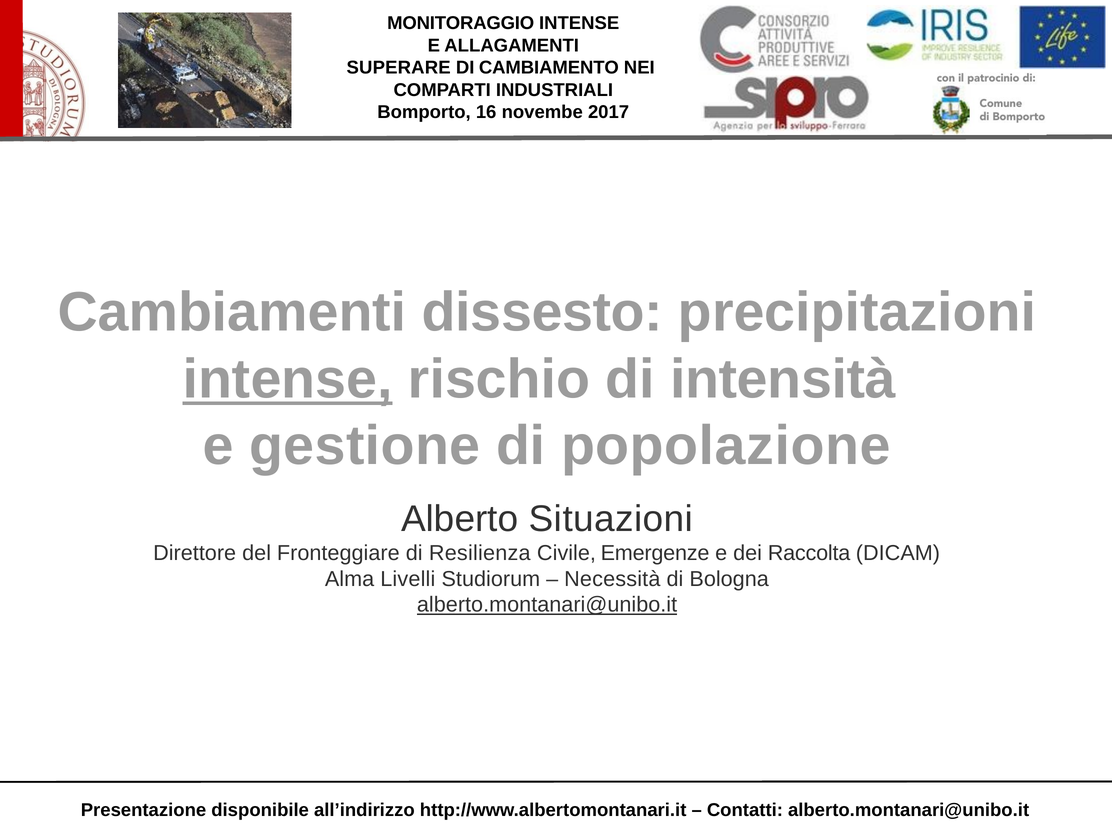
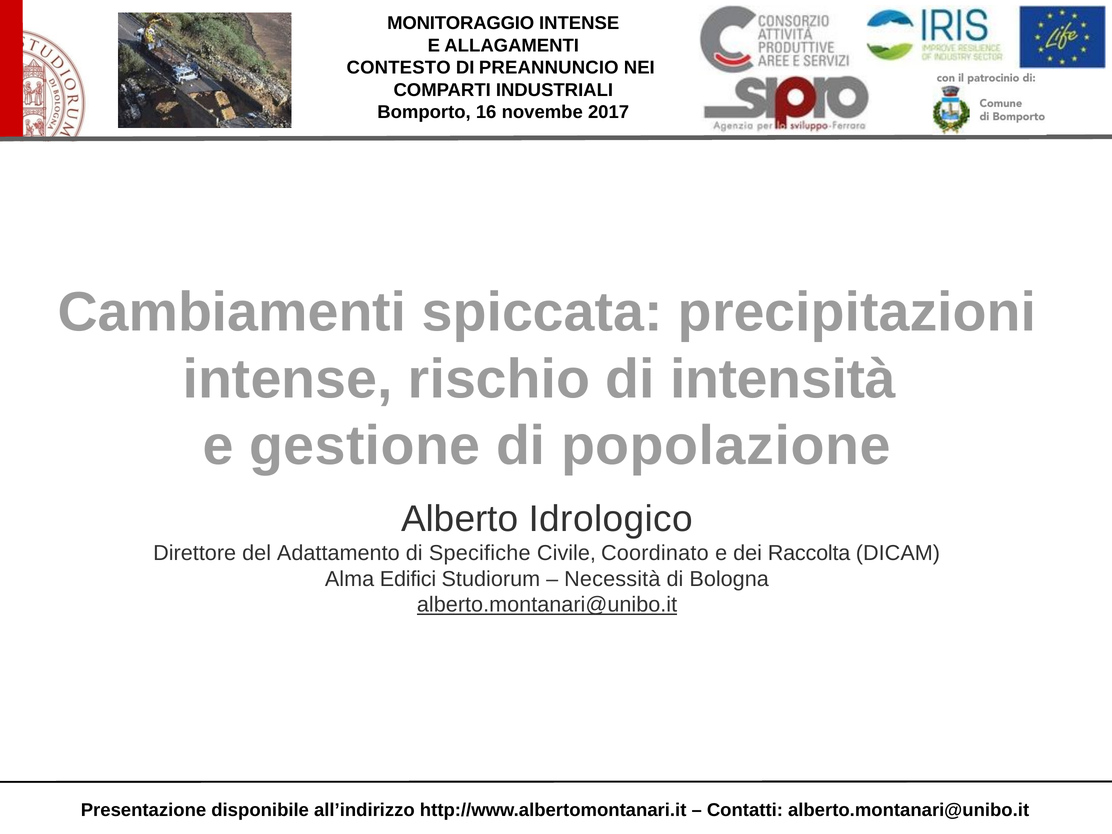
SUPERARE: SUPERARE -> CONTESTO (399, 68)
CAMBIAMENTO: CAMBIAMENTO -> PREANNUNCIO (549, 68)
dissesto: dissesto -> spiccata (542, 312)
intense underline: present -> none (288, 379)
Situazioni: Situazioni -> Idrologico (611, 519)
Fronteggiare: Fronteggiare -> Adattamento (338, 553)
Resilienza: Resilienza -> Specifiche (480, 553)
Emergenze: Emergenze -> Coordinato (655, 553)
Livelli: Livelli -> Edifici (408, 579)
